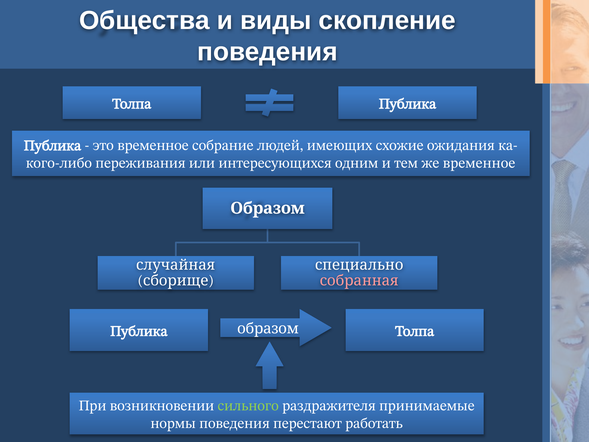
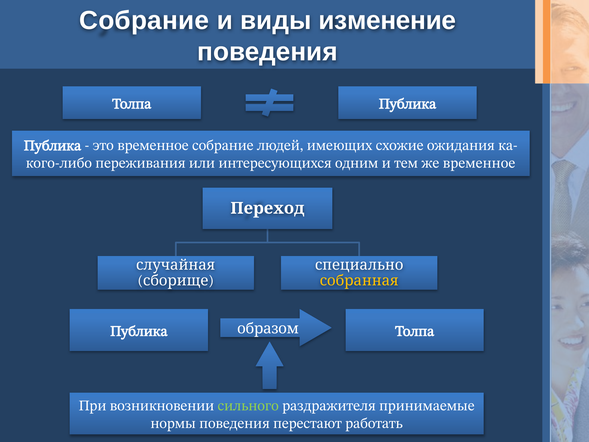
Общества: Общества -> Собрание (144, 20)
скопление: скопление -> изменение (387, 20)
Образом: Образом -> Переход (267, 208)
собранная colour: pink -> yellow (359, 281)
